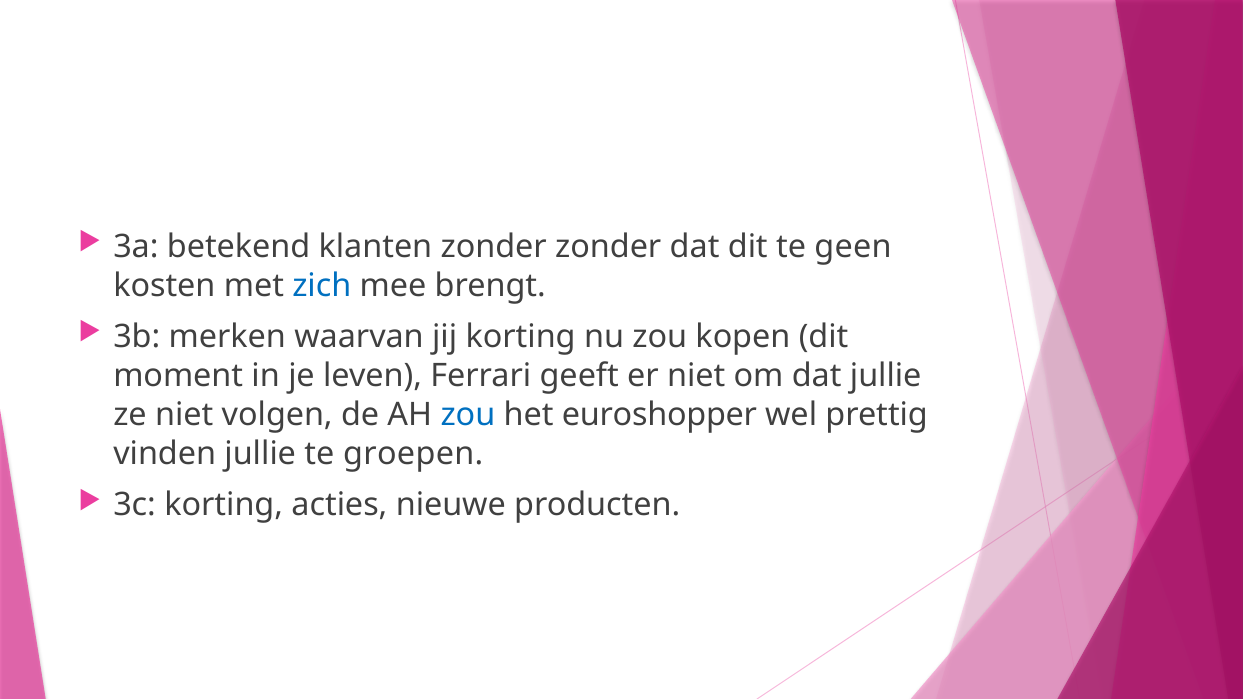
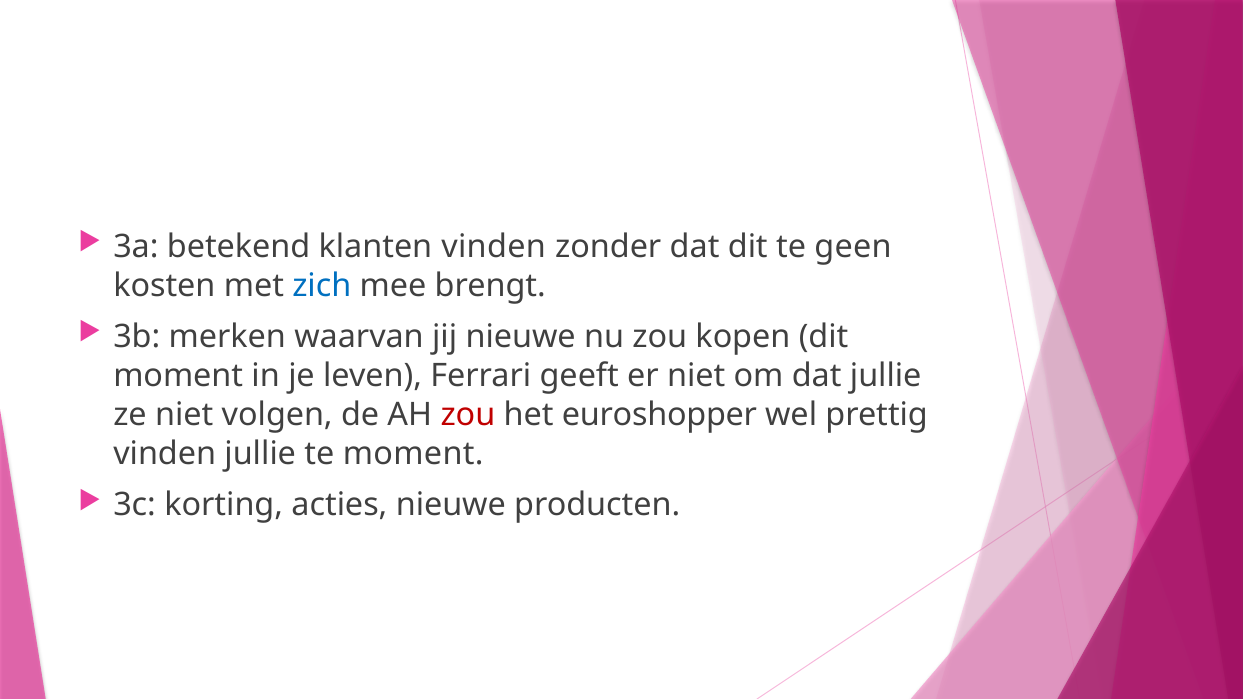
klanten zonder: zonder -> vinden (494, 247)
jij korting: korting -> nieuwe (521, 337)
zou colour: blue -> red (468, 415)
te groepen: groepen -> moment (413, 454)
